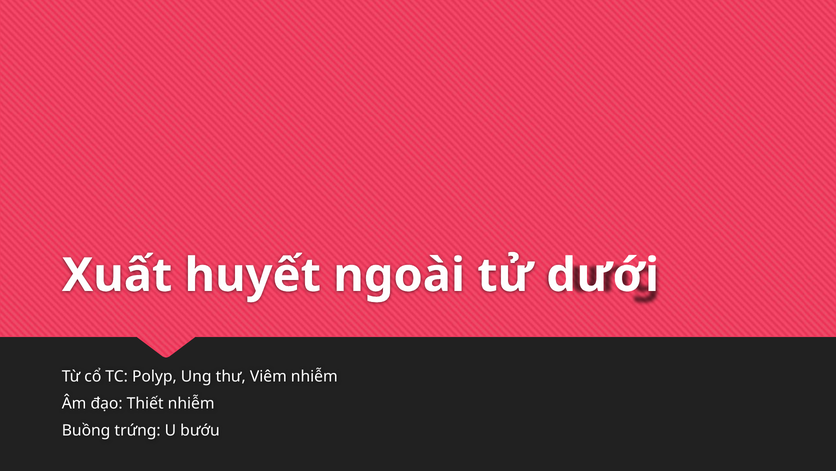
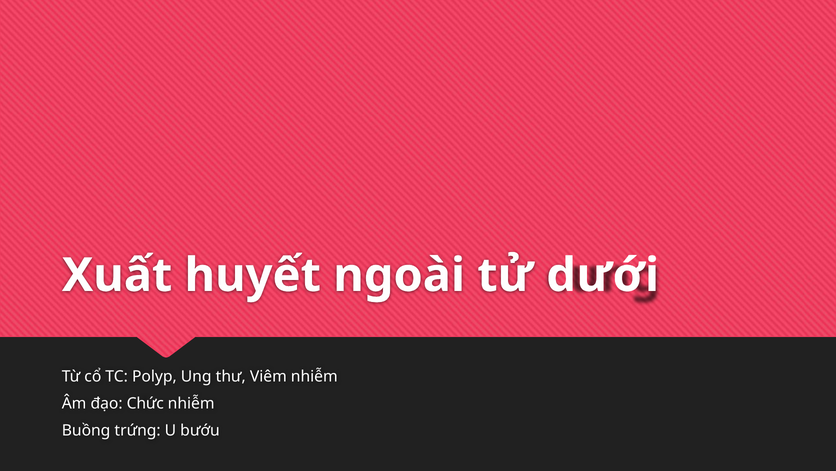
Thiết: Thiết -> Chức (145, 403)
